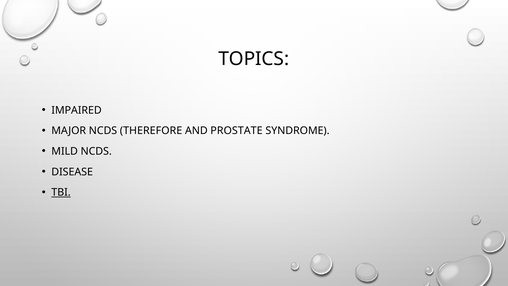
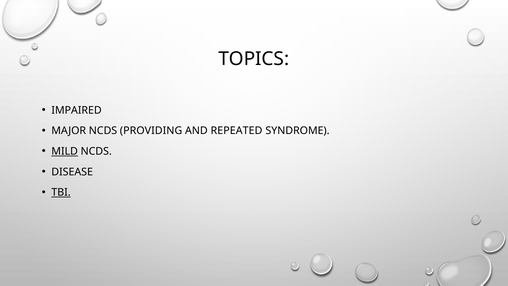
THEREFORE: THEREFORE -> PROVIDING (151, 131)
PROSTATE: PROSTATE -> REPEATED (236, 131)
MILD underline: none -> present (65, 151)
